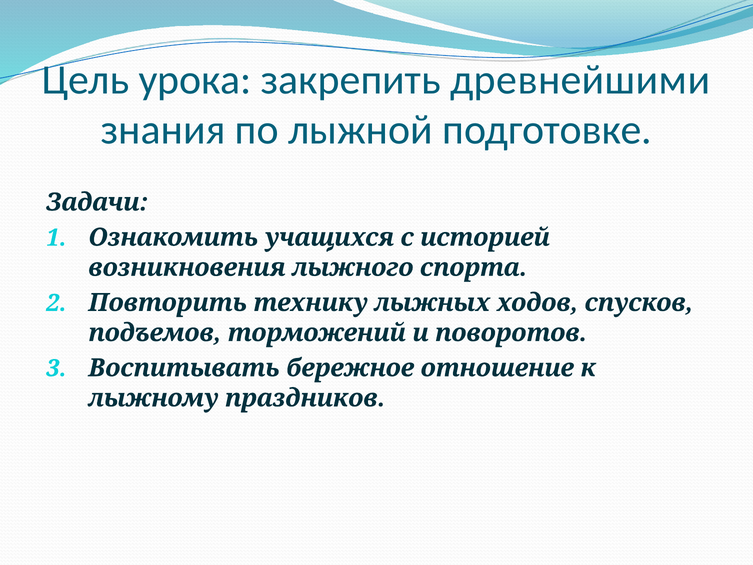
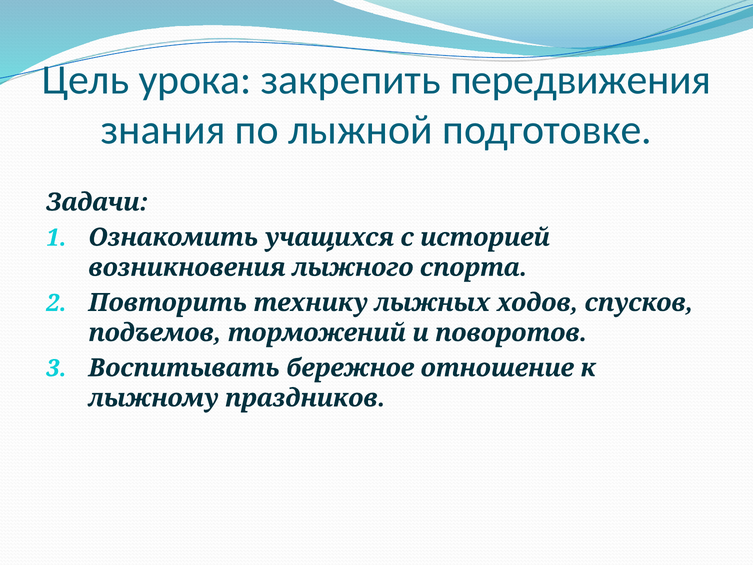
древнейшими: древнейшими -> передвижения (581, 80)
